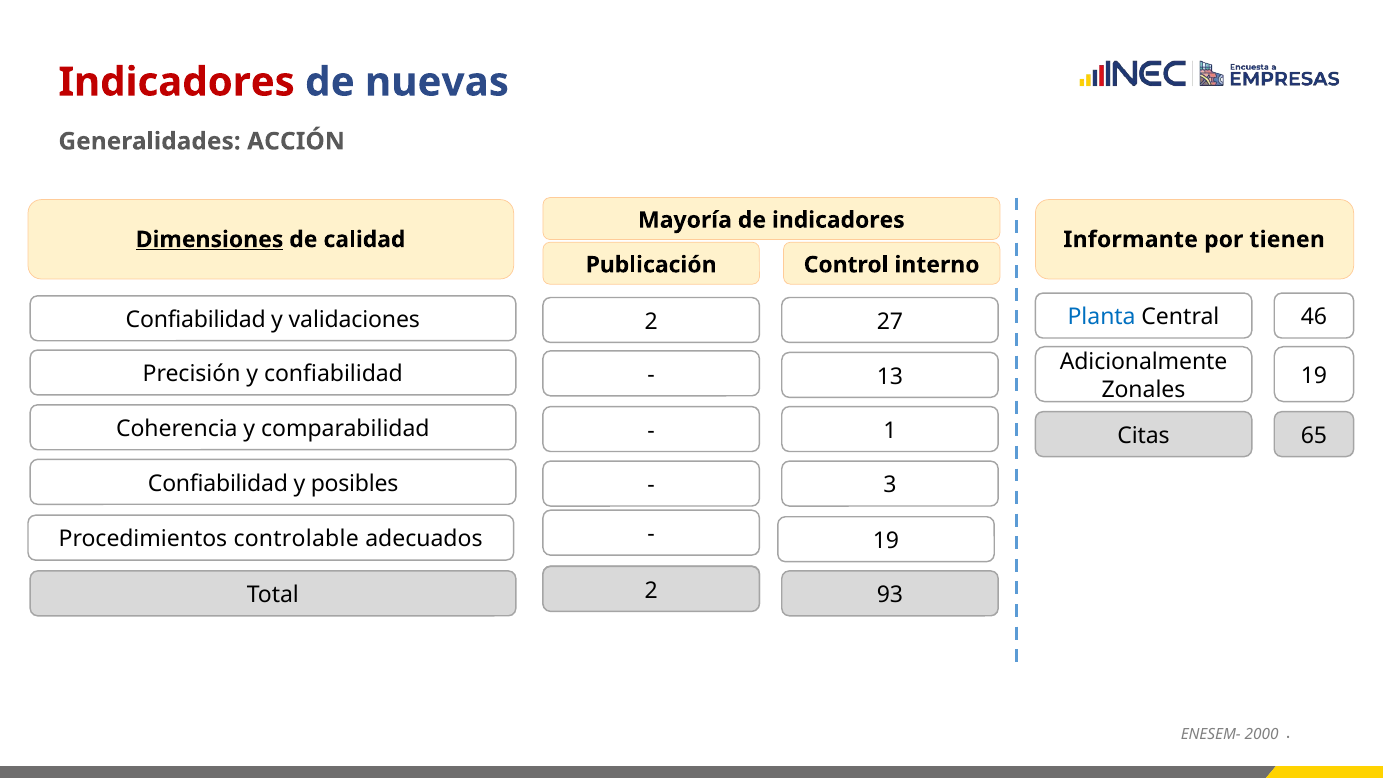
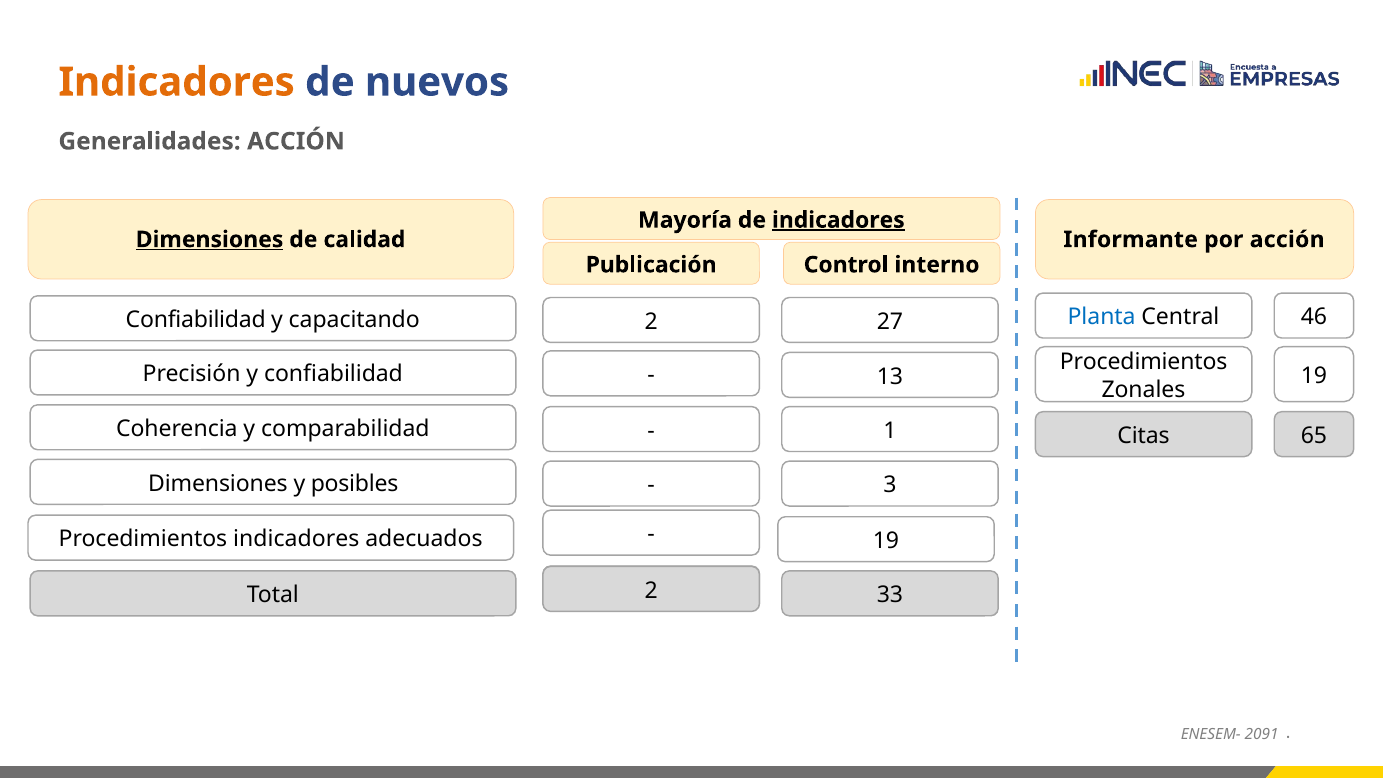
Indicadores colour: red -> orange (177, 82)
nuevas: nuevas -> nuevos (437, 82)
indicadores underline: none -> present (838, 220)
por tienen: tienen -> acción (1287, 240)
validaciones: validaciones -> capacitando (354, 320)
Adicionalmente: Adicionalmente -> Procedimientos (1144, 362)
Confiabilidad: Confiabilidad -> Dimensiones (218, 483)
Procedimientos controlable: controlable -> indicadores (296, 539)
93: 93 -> 33 (890, 595)
2000: 2000 -> 2091 (1262, 734)
